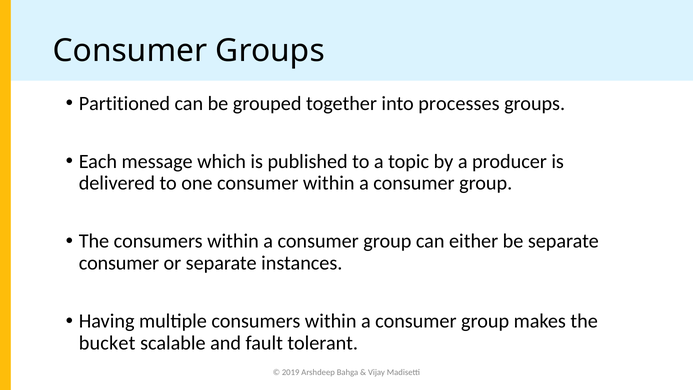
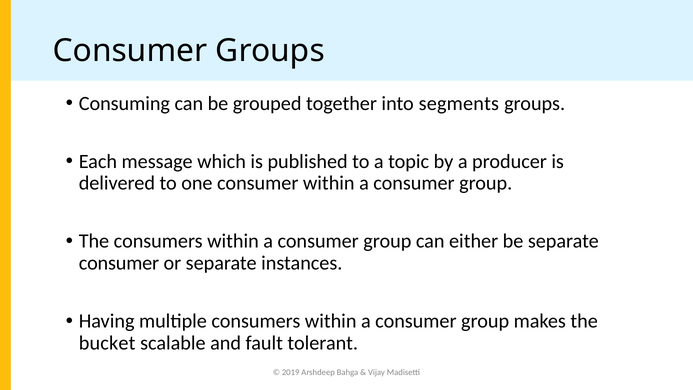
Partitioned: Partitioned -> Consuming (124, 103)
processes: processes -> segments (459, 103)
